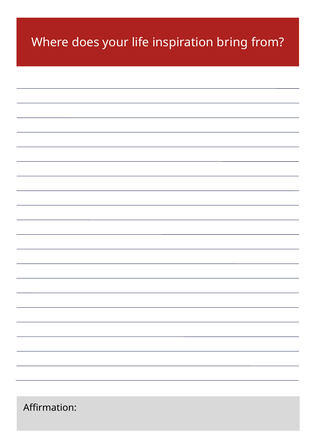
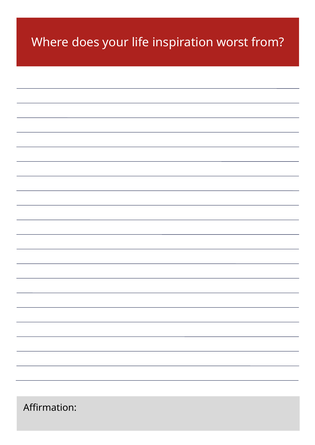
bring: bring -> worst (232, 42)
